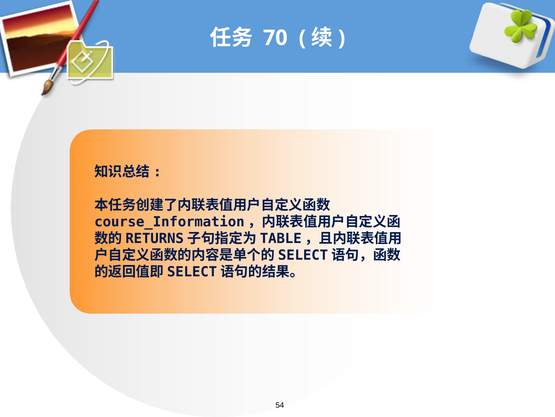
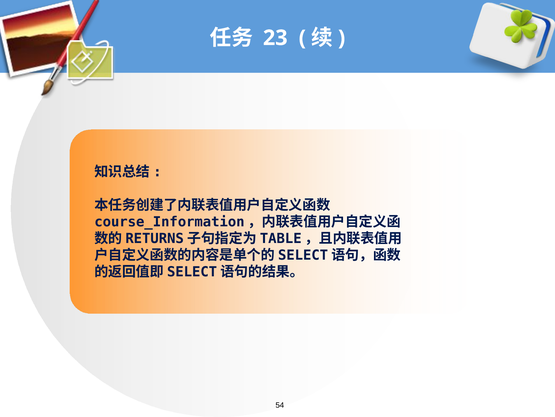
70: 70 -> 23 (275, 38)
